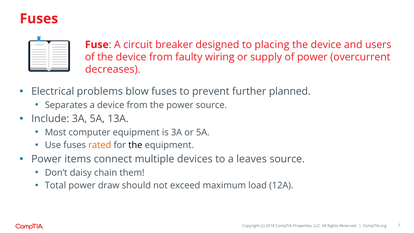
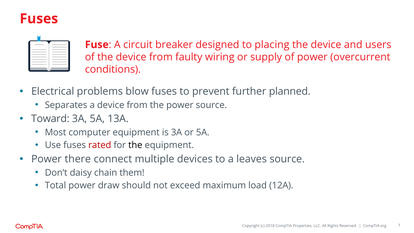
decreases: decreases -> conditions (113, 69)
Include: Include -> Toward (50, 119)
rated colour: orange -> red (100, 145)
items: items -> there (78, 159)
